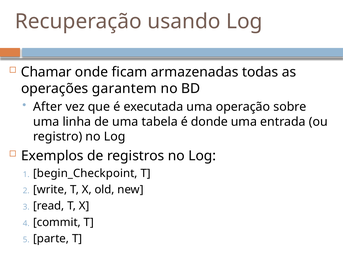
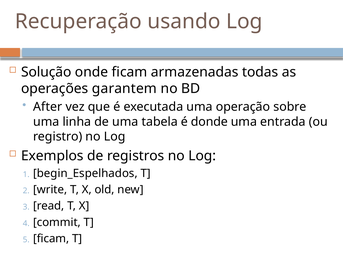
Chamar: Chamar -> Solução (46, 72)
begin_Checkpoint: begin_Checkpoint -> begin_Espelhados (85, 173)
parte: parte -> ficam (51, 239)
